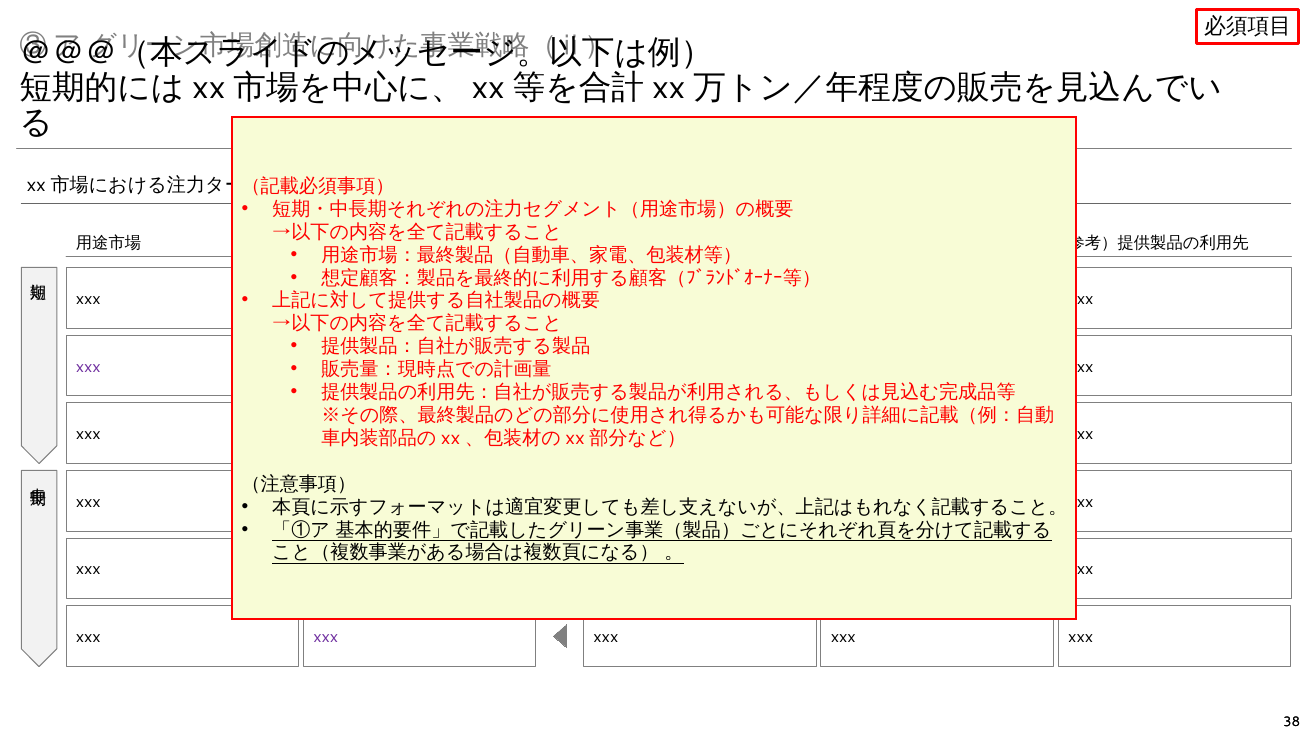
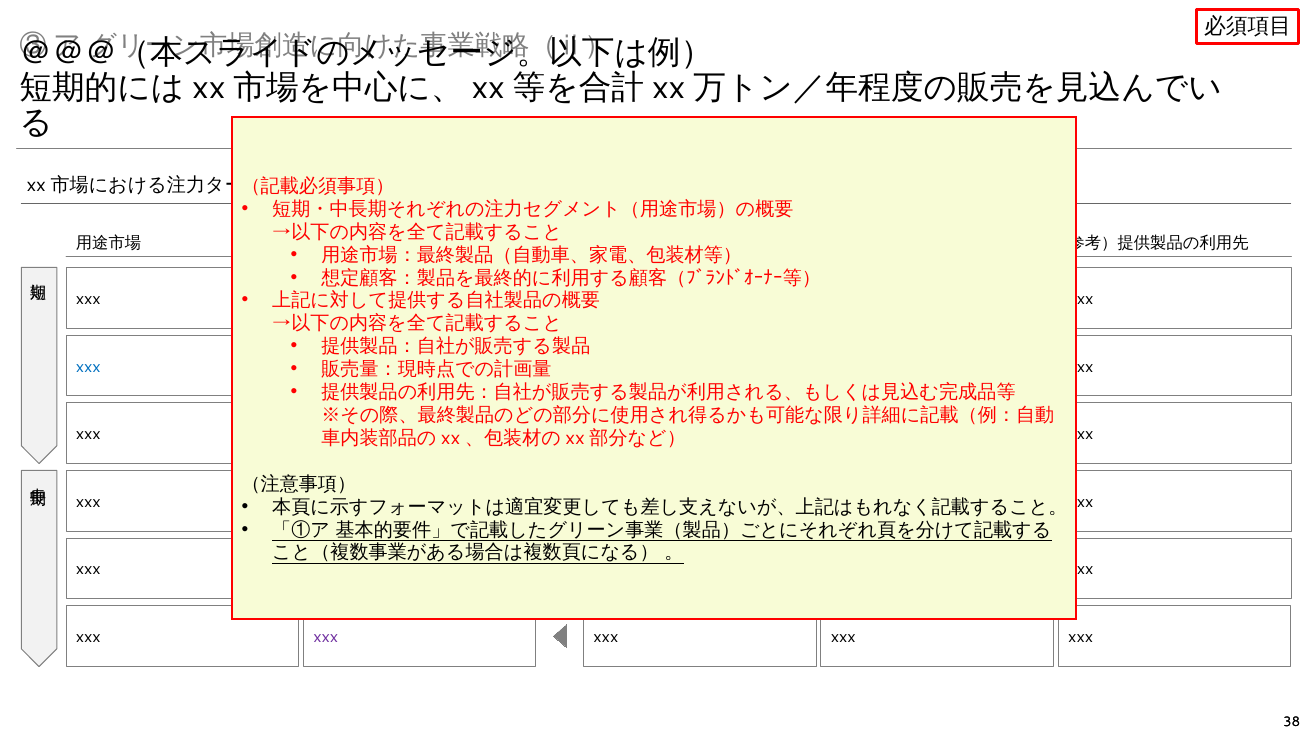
xxx colour: purple -> blue (88, 367)
